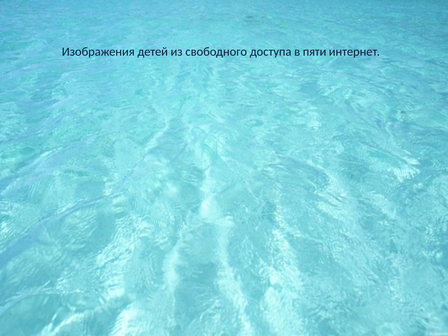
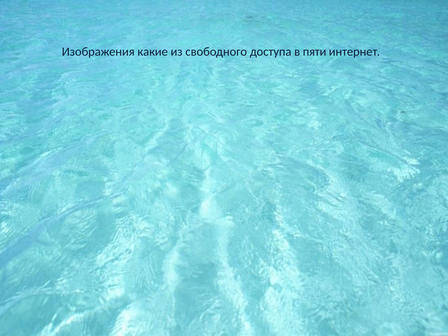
детей: детей -> какие (153, 52)
